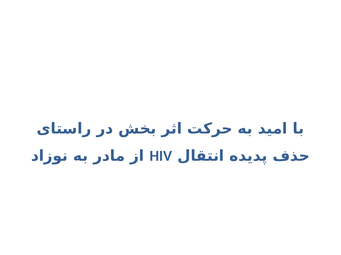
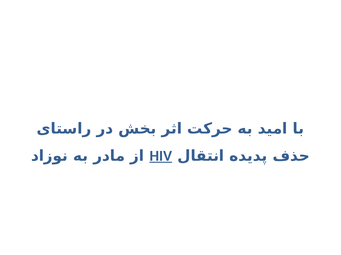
HIV underline: none -> present (161, 156)
